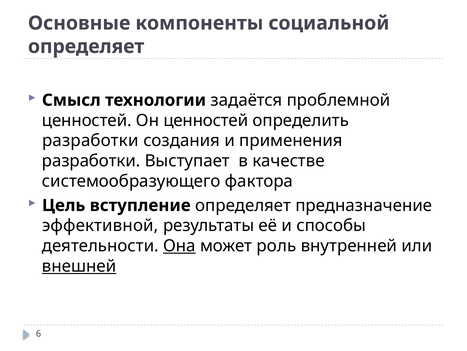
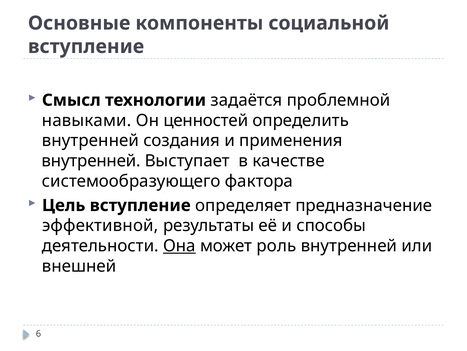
определяет: определяет -> вступление (86, 46)
ценностей: ценностей -> навыками (87, 120)
разработки: разработки -> внутренней (90, 140)
разработки: разработки -> внутренней (91, 161)
внешней underline: present -> none (79, 266)
